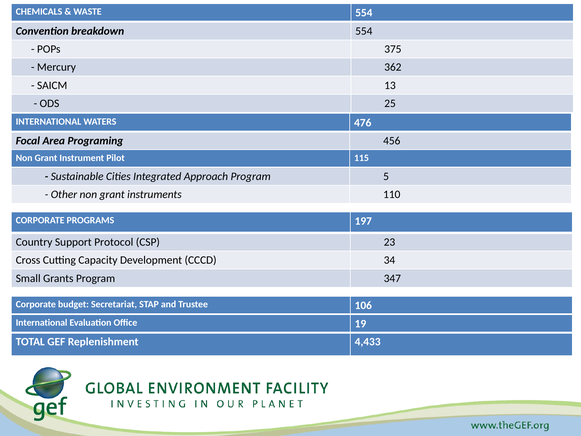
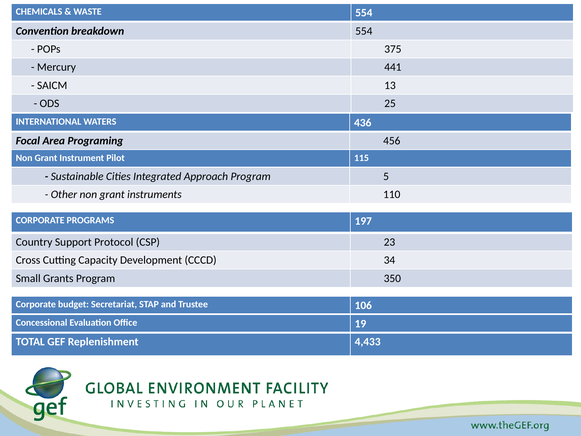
362: 362 -> 441 (393, 67)
476: 476 -> 436 (363, 123)
347: 347 -> 350 (392, 278)
International: International -> Concessional (42, 323)
